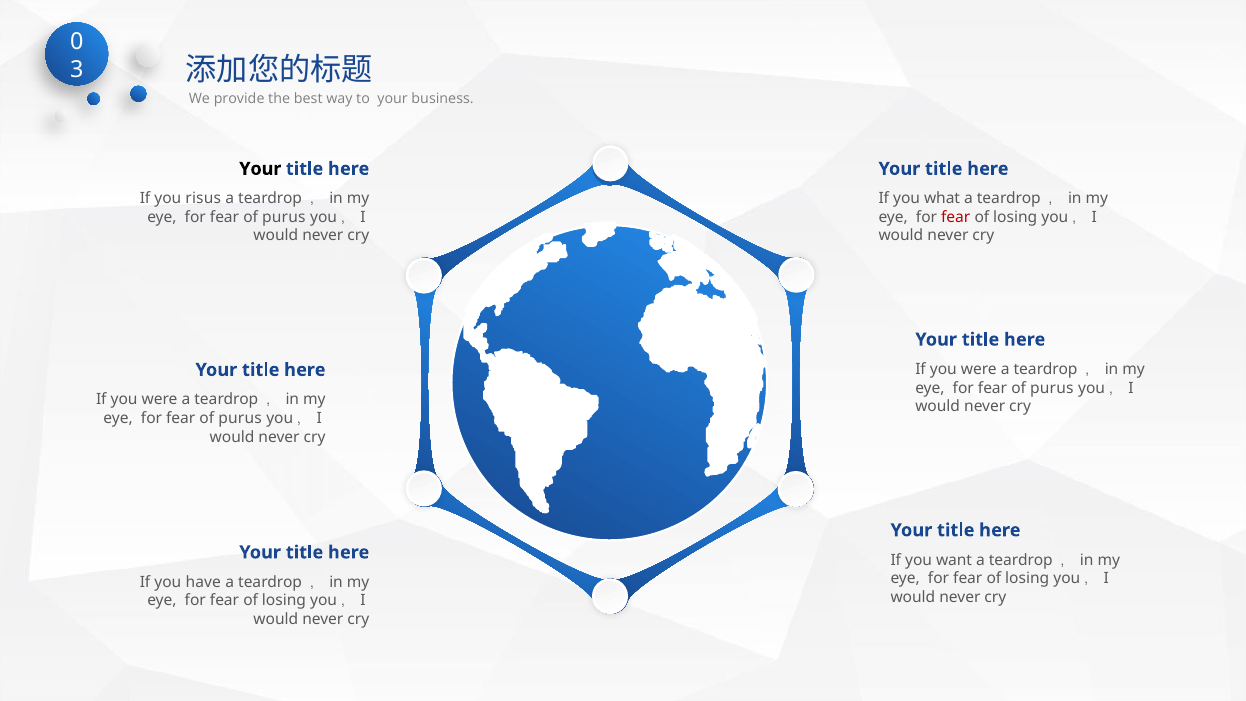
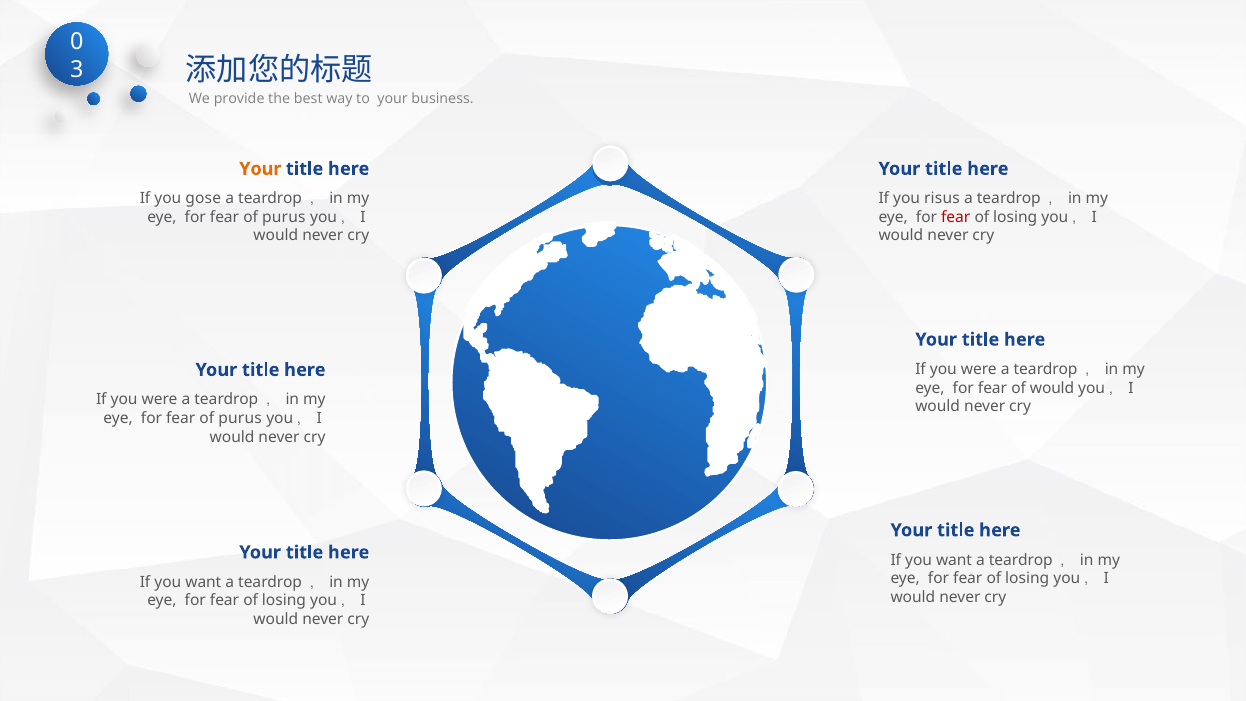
Your colour: black -> orange (260, 169)
risus: risus -> gose (203, 198)
what: what -> risus (942, 198)
purus: purus -> would (1052, 388)
have: have -> want (203, 582)
